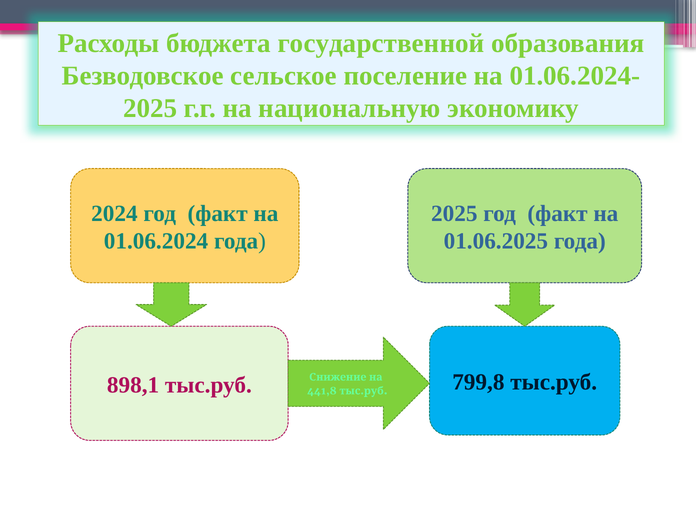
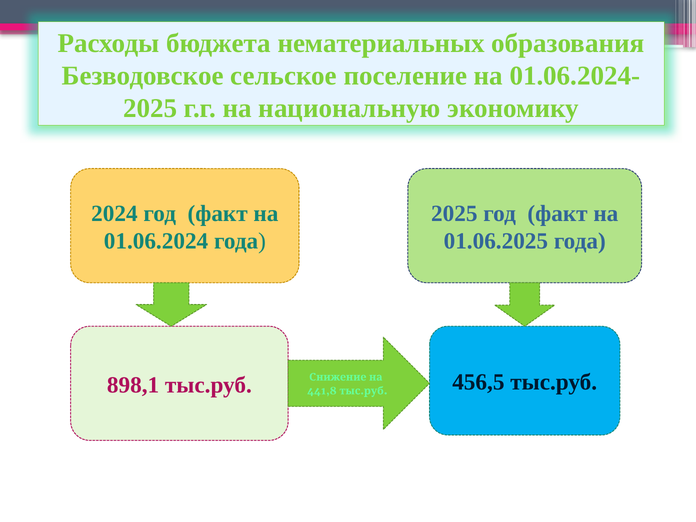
государственной: государственной -> нематериальных (381, 43)
799,8: 799,8 -> 456,5 (478, 382)
